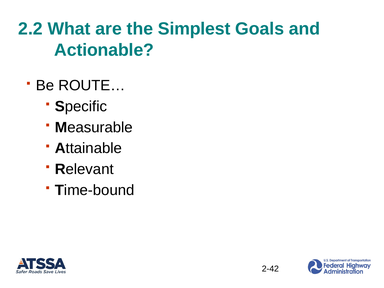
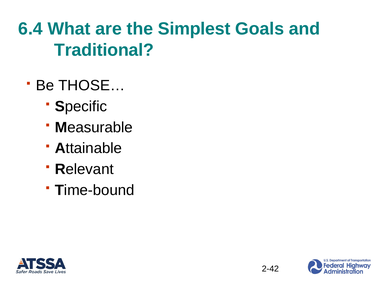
2.2: 2.2 -> 6.4 (30, 29)
Actionable: Actionable -> Traditional (104, 50)
ROUTE…: ROUTE… -> THOSE… (92, 86)
